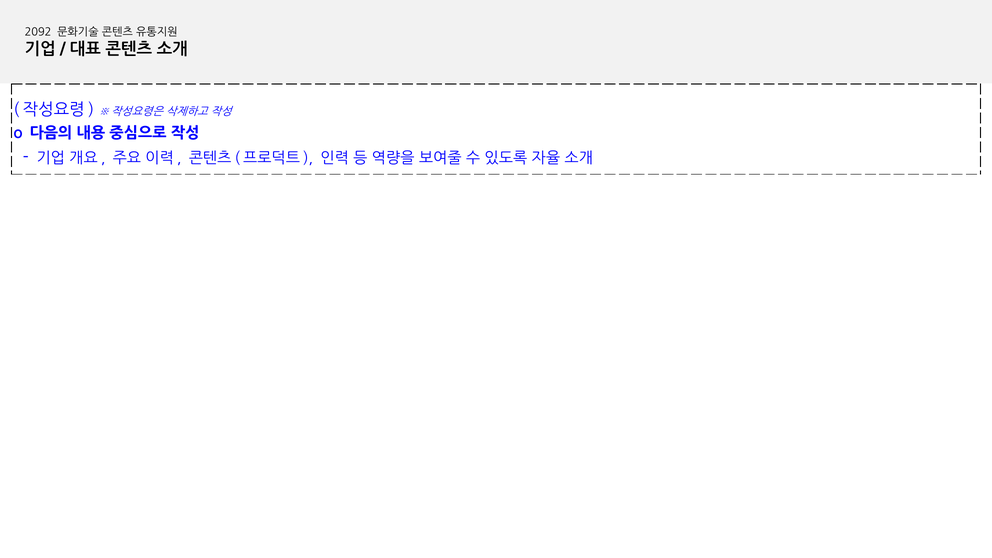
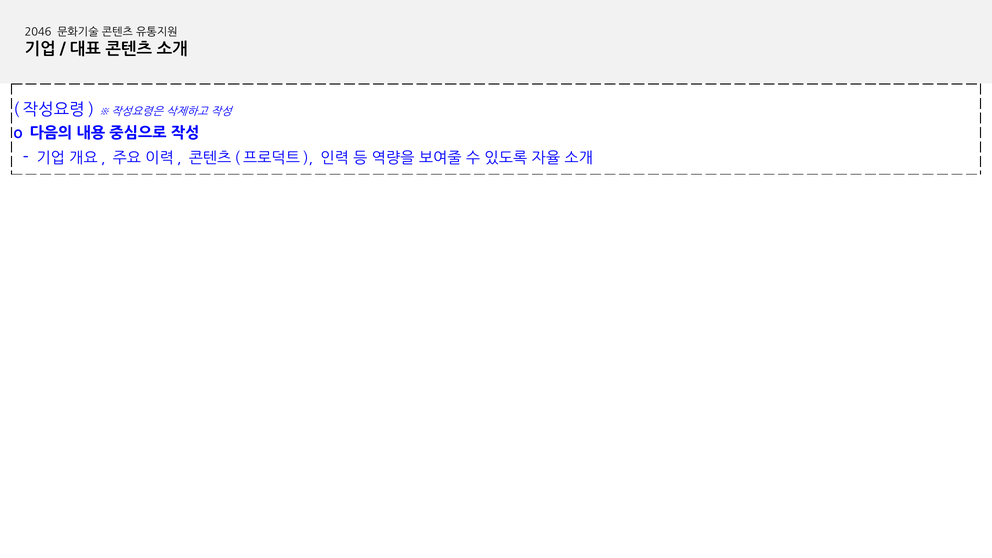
2092: 2092 -> 2046 (38, 32)
